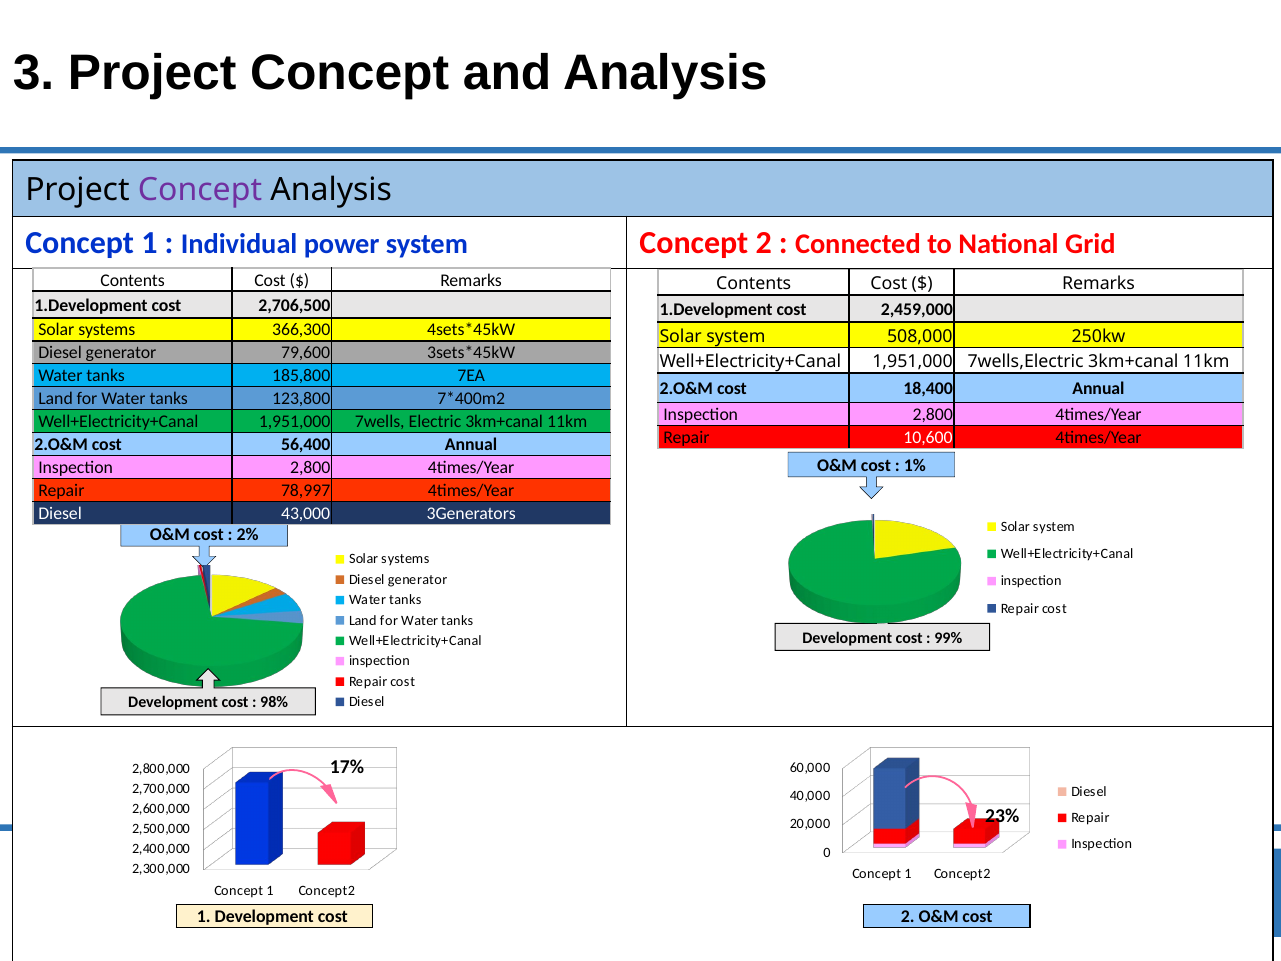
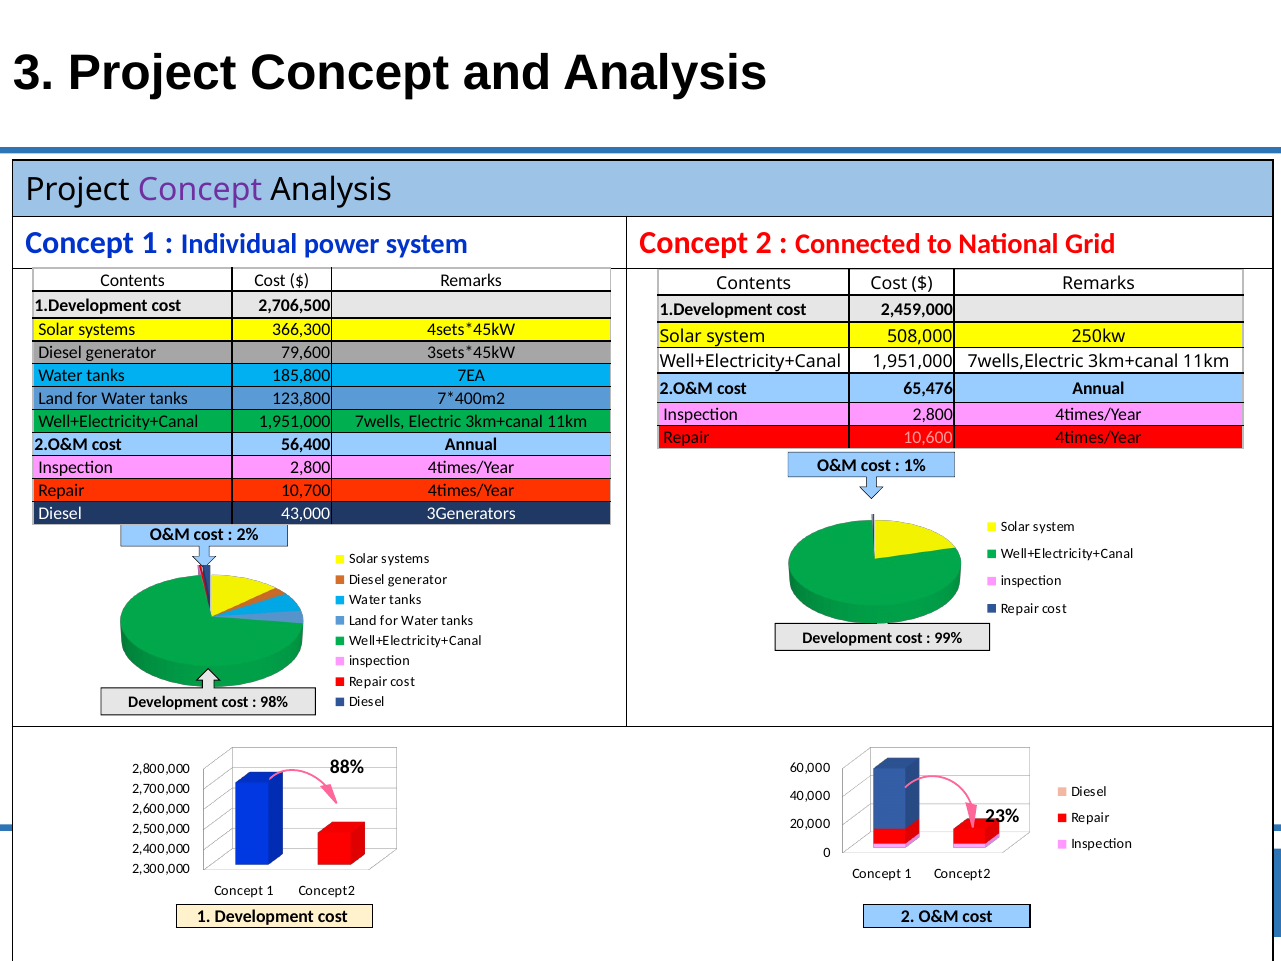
18,400: 18,400 -> 65,476 (928, 388)
10,600 colour: white -> pink (928, 438)
78,997: 78,997 -> 10,700 (306, 491)
17%: 17% -> 88% (347, 767)
